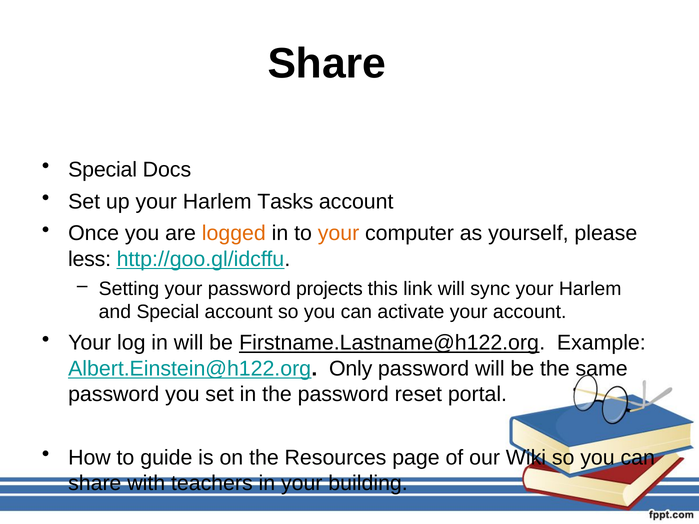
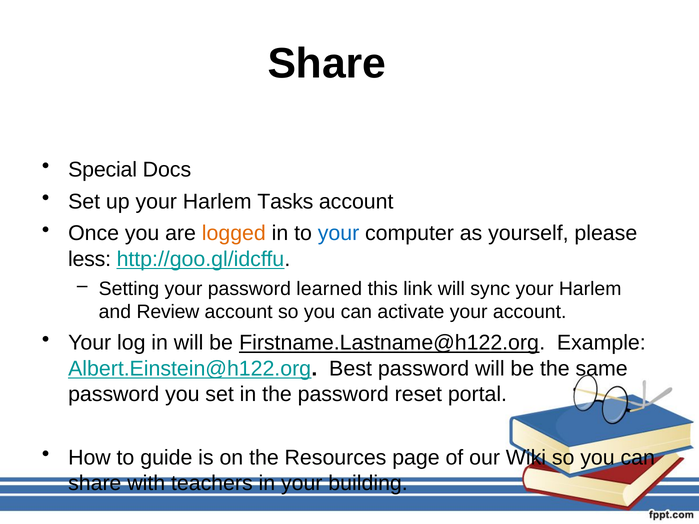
your colour: orange -> blue (339, 234)
projects: projects -> learned (329, 289)
and Special: Special -> Review (168, 312)
Only: Only -> Best (351, 369)
